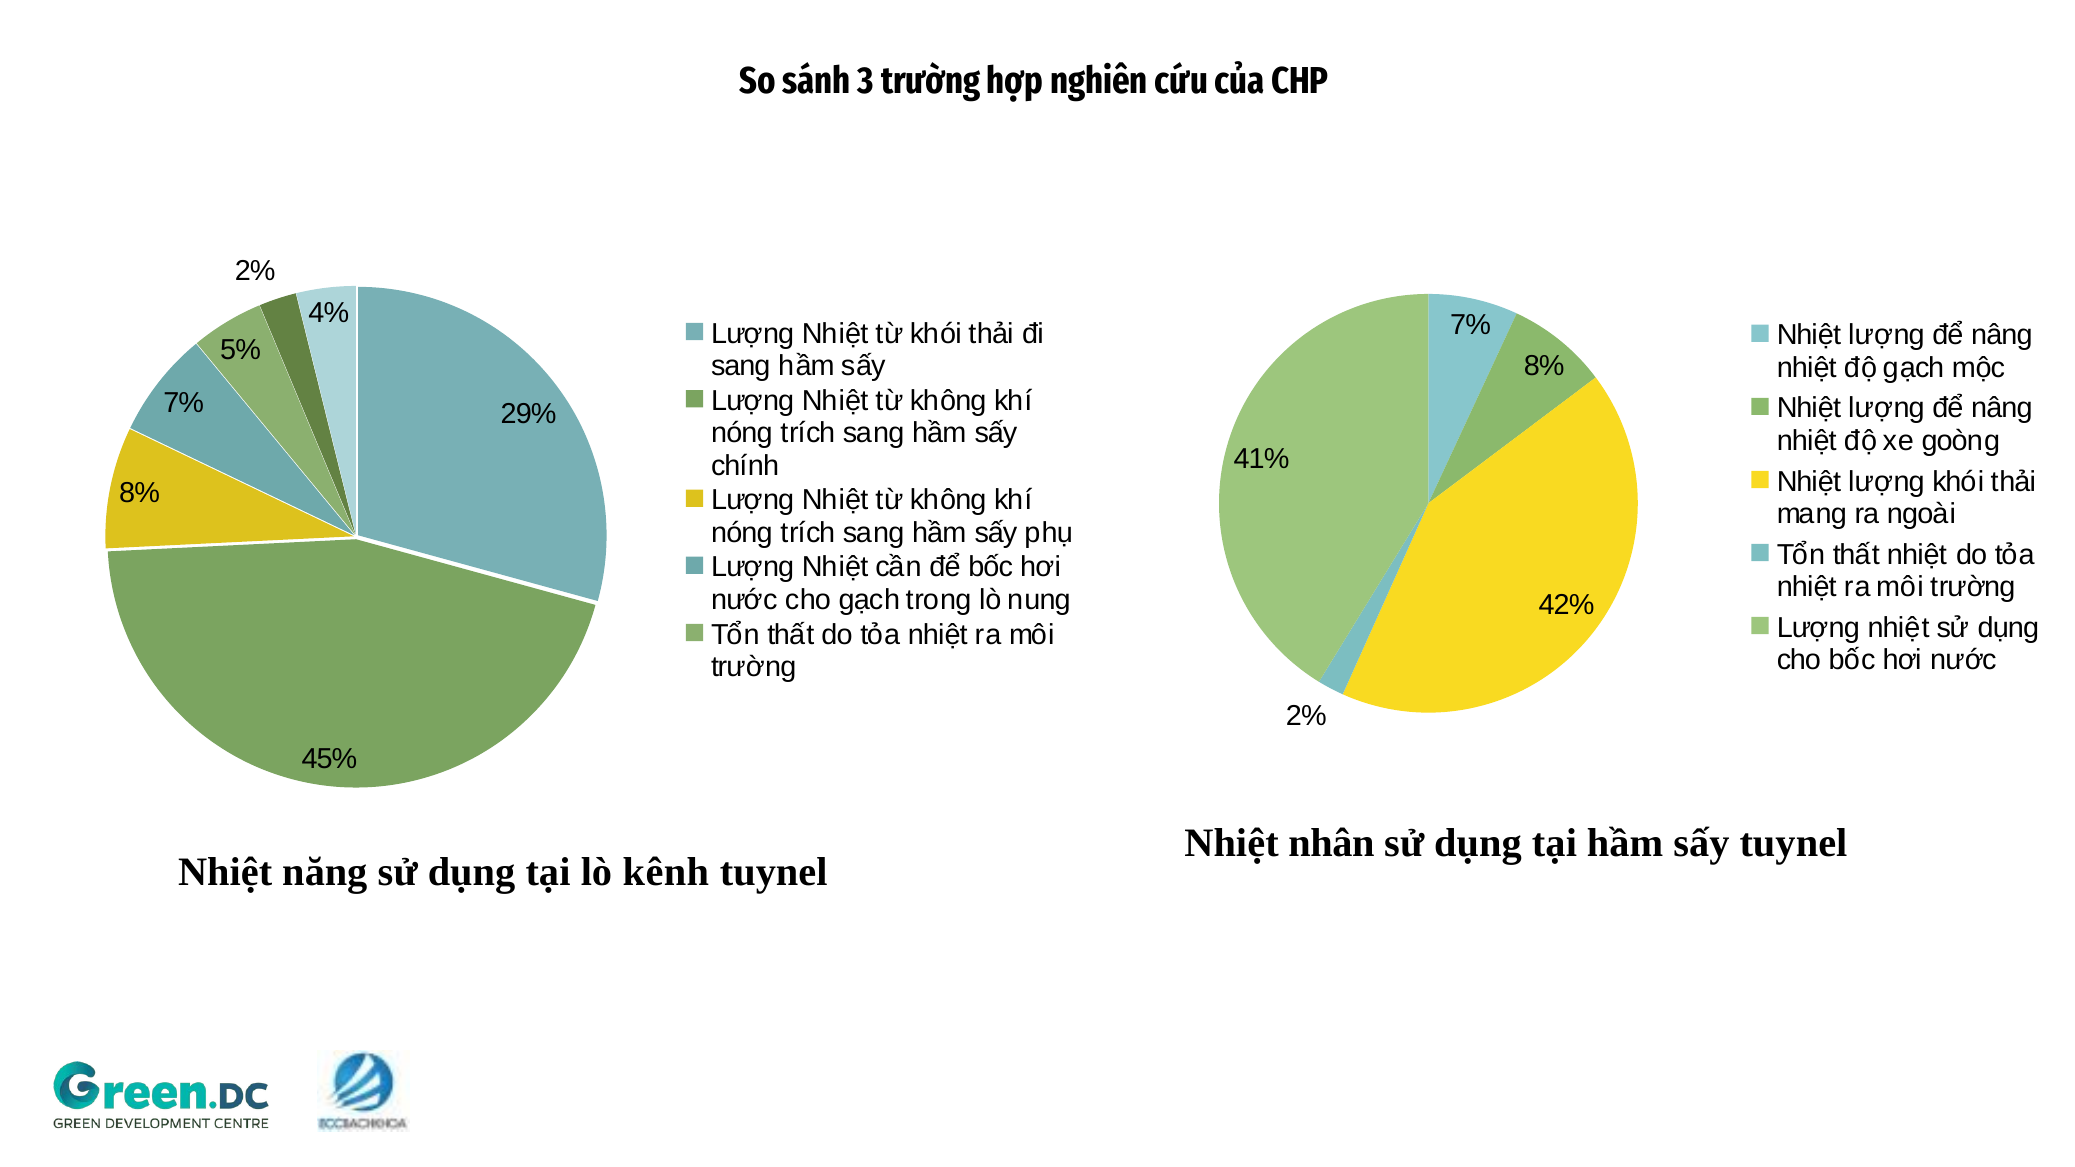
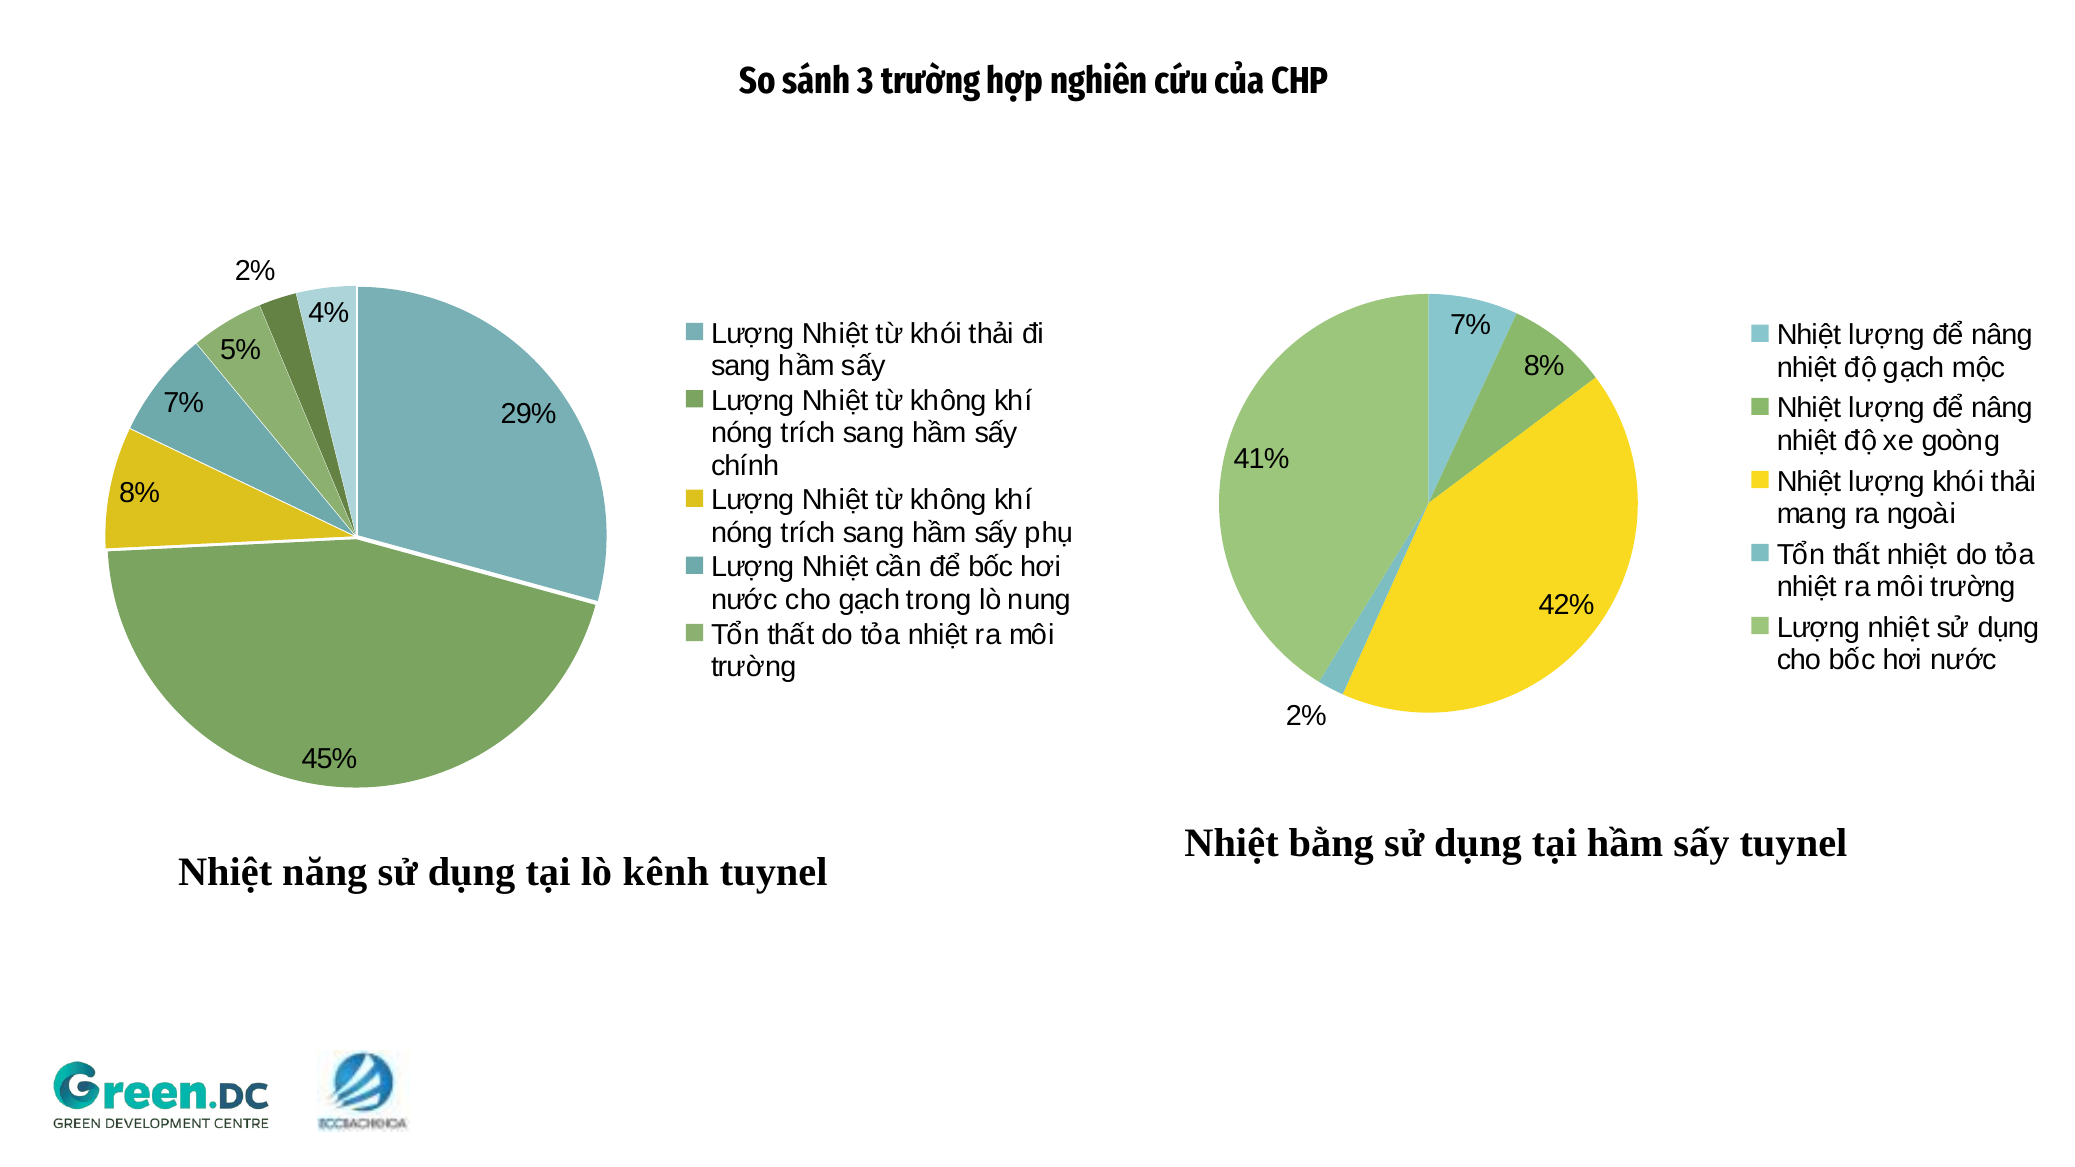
nhân: nhân -> bằng (1331, 843)
